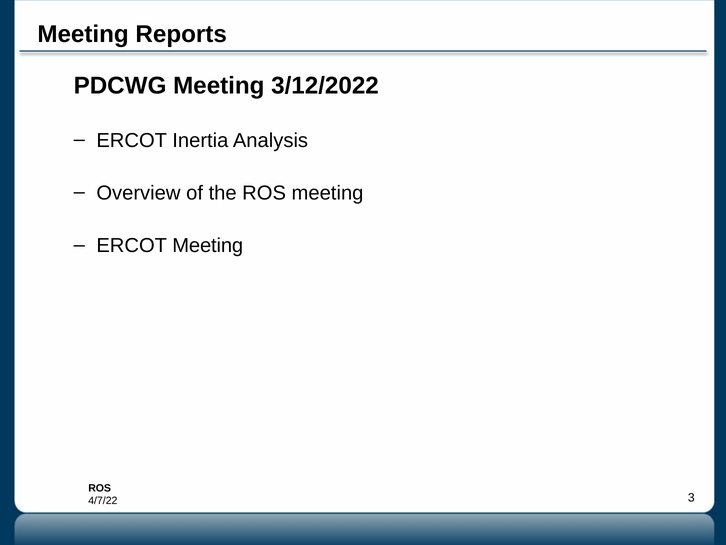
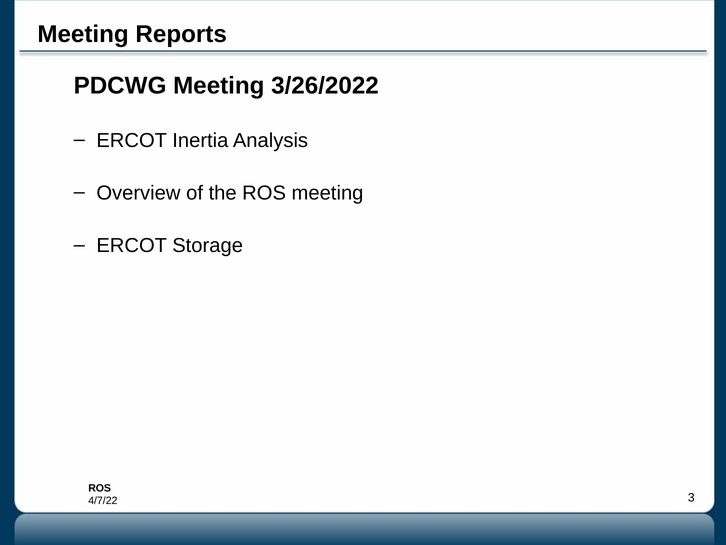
3/12/2022: 3/12/2022 -> 3/26/2022 (325, 86)
ERCOT Meeting: Meeting -> Storage (208, 245)
